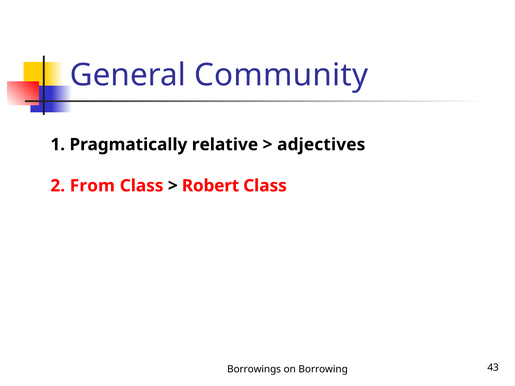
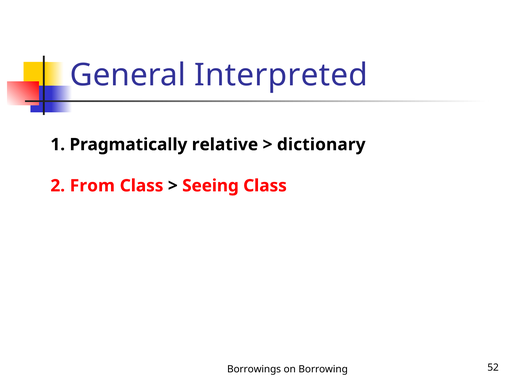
Community: Community -> Interpreted (281, 75)
adjectives: adjectives -> dictionary (321, 145)
Robert: Robert -> Seeing (210, 186)
43: 43 -> 52 (493, 368)
